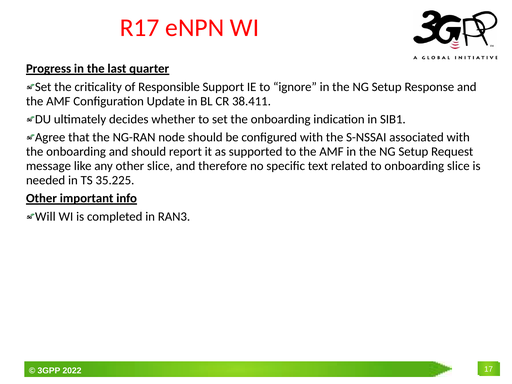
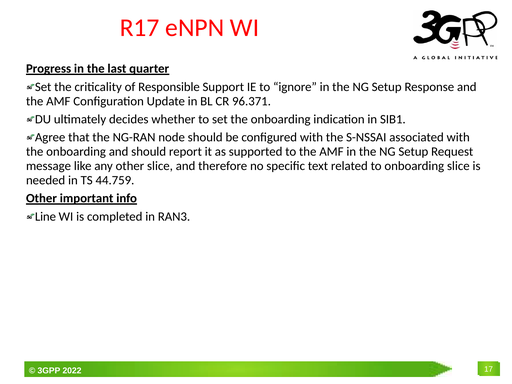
38.411: 38.411 -> 96.371 (252, 101)
35.225: 35.225 -> 44.759 (115, 180)
Will: Will -> Line (45, 216)
